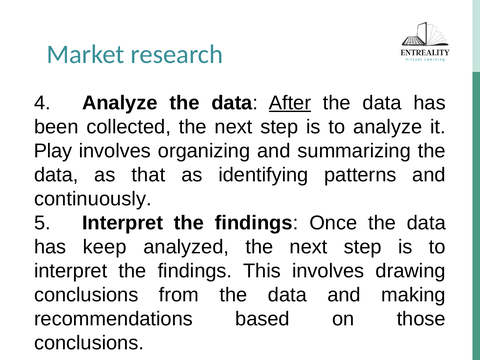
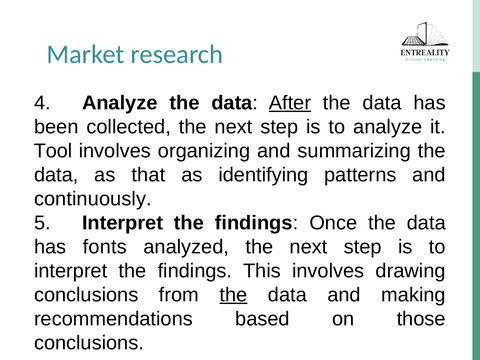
Play: Play -> Tool (53, 151)
keep: keep -> fonts (105, 247)
the underline: none -> present (233, 295)
